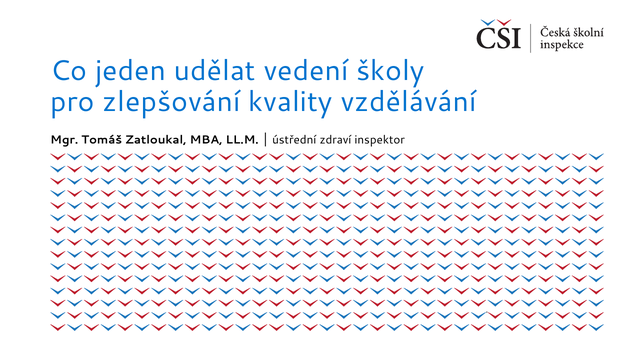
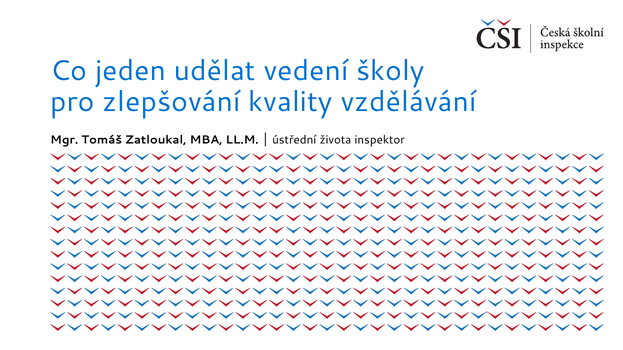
zdraví: zdraví -> života (335, 140)
